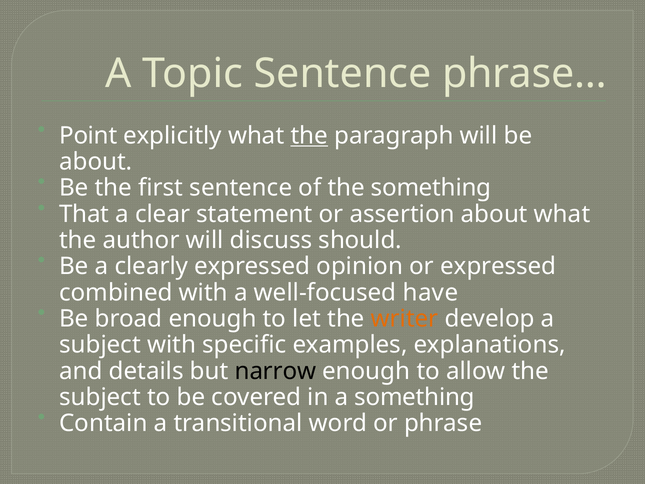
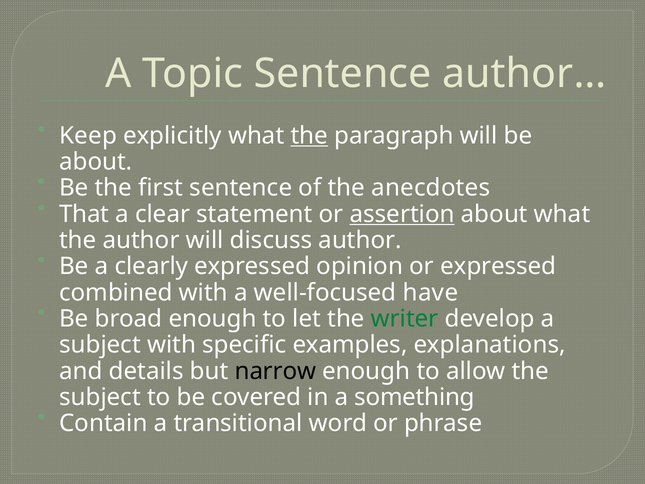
phrase…: phrase… -> author… (524, 73)
Point: Point -> Keep (88, 136)
the something: something -> anecdotes (431, 188)
assertion underline: none -> present (402, 214)
discuss should: should -> author (360, 240)
writer colour: orange -> green (405, 319)
